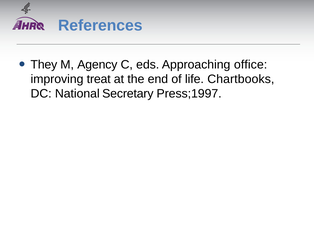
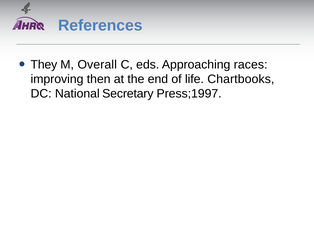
Agency: Agency -> Overall (97, 65)
office: office -> races (251, 65)
treat: treat -> then (99, 79)
